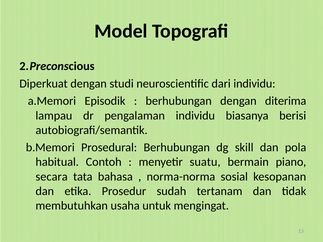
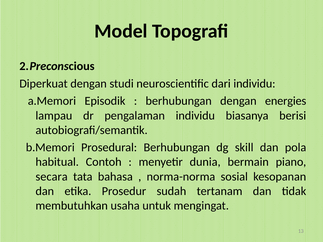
diterima: diterima -> energies (286, 101)
suatu: suatu -> dunia (205, 162)
